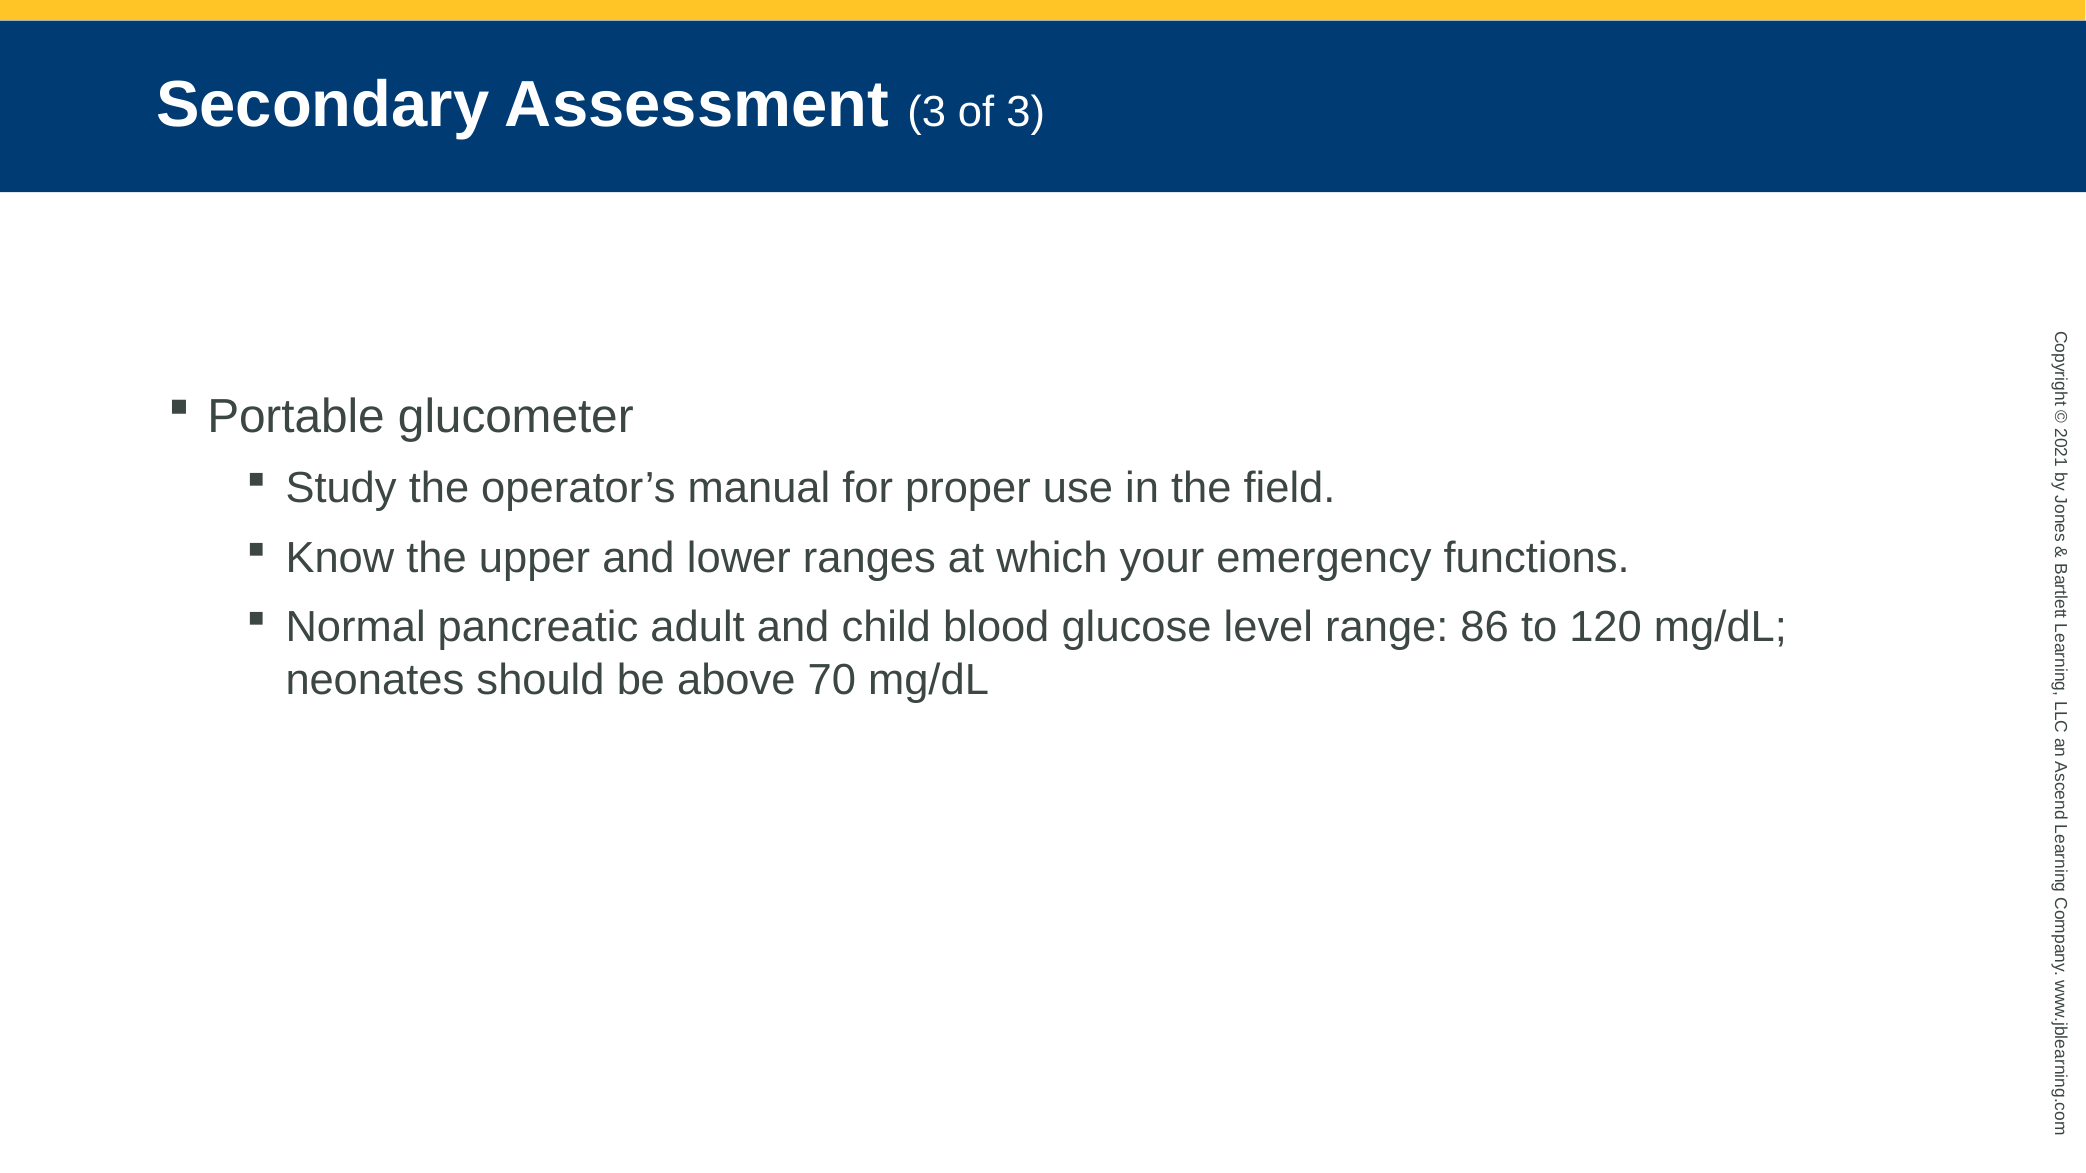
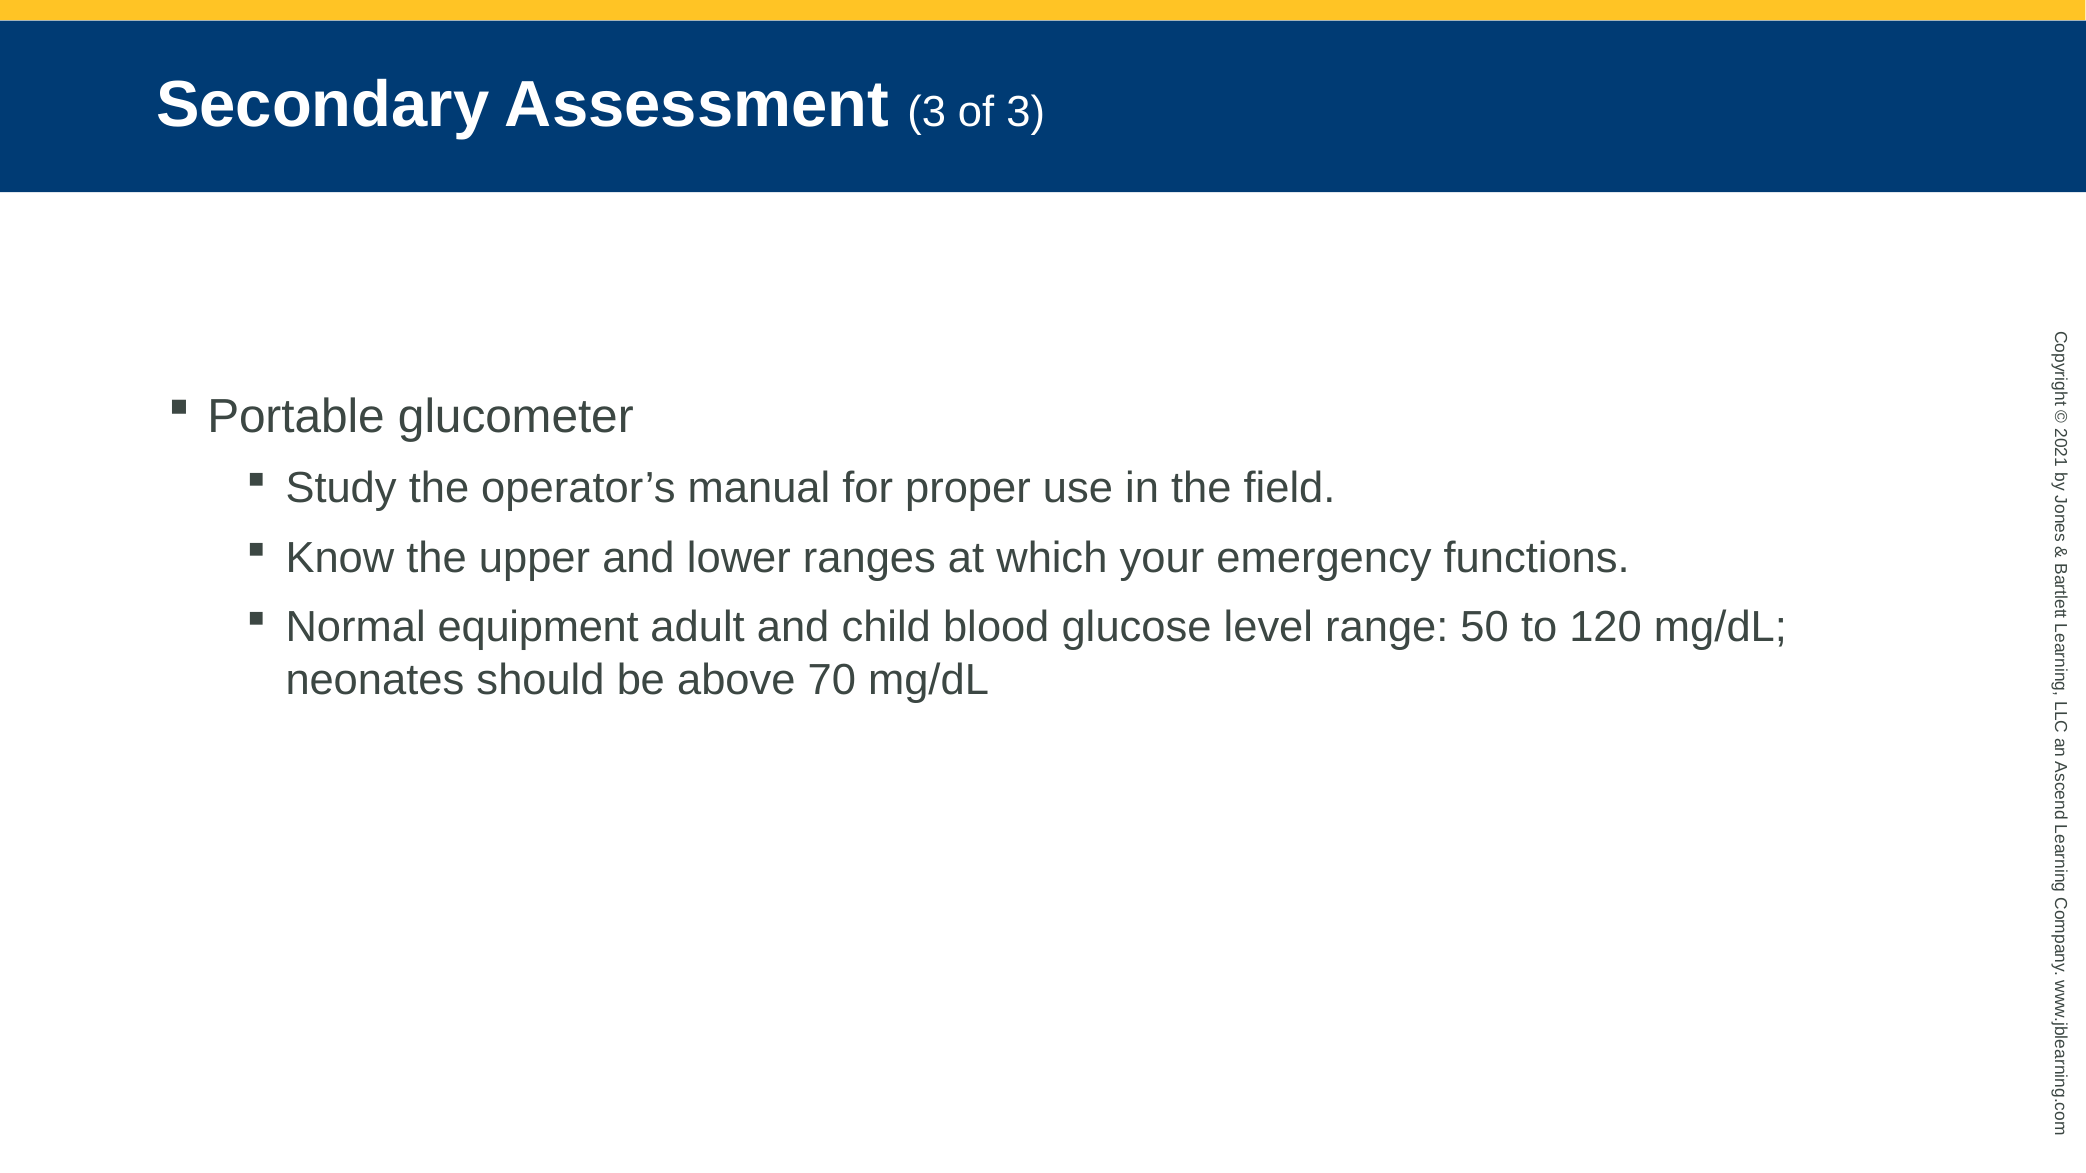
pancreatic: pancreatic -> equipment (538, 628)
86: 86 -> 50 (1485, 628)
